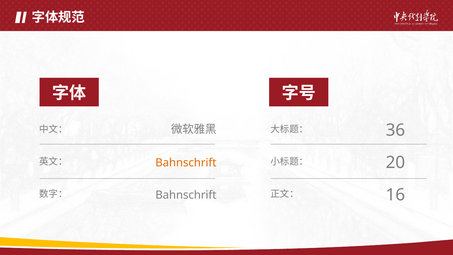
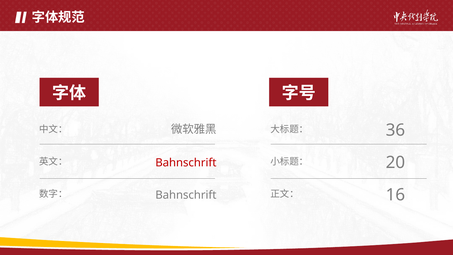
Bahnschrift colour: orange -> red (186, 163)
